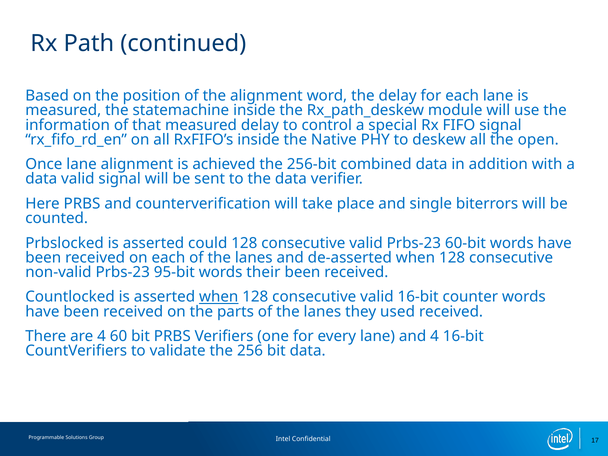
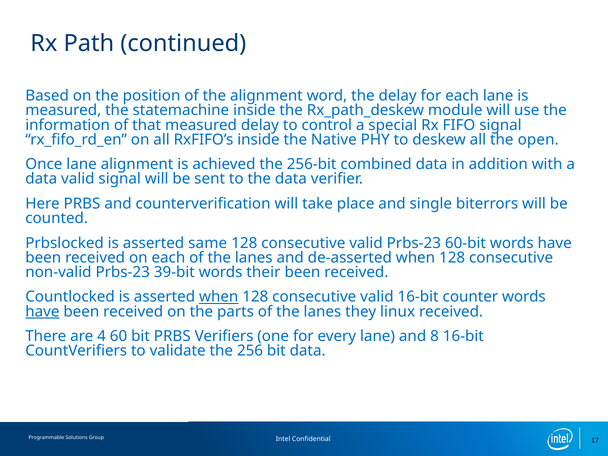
could: could -> same (208, 243)
95-bit: 95-bit -> 39-bit (174, 272)
have underline: none -> present (42, 312)
used: used -> linux (398, 312)
and 4: 4 -> 8 (435, 336)
